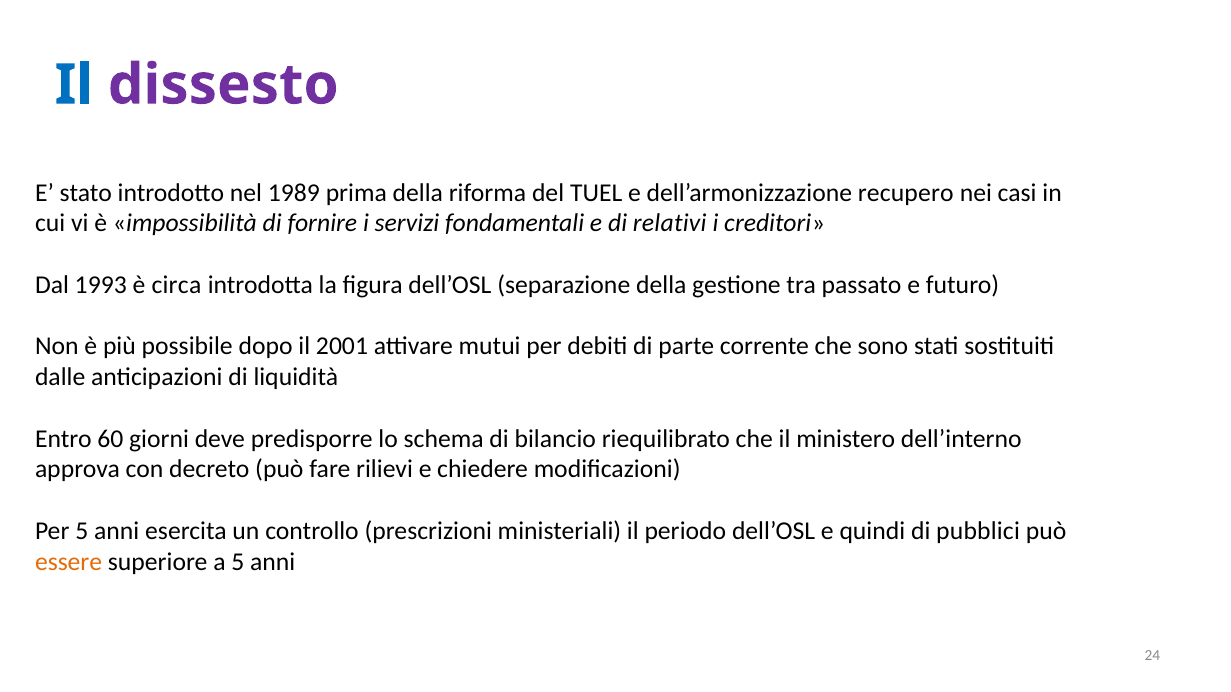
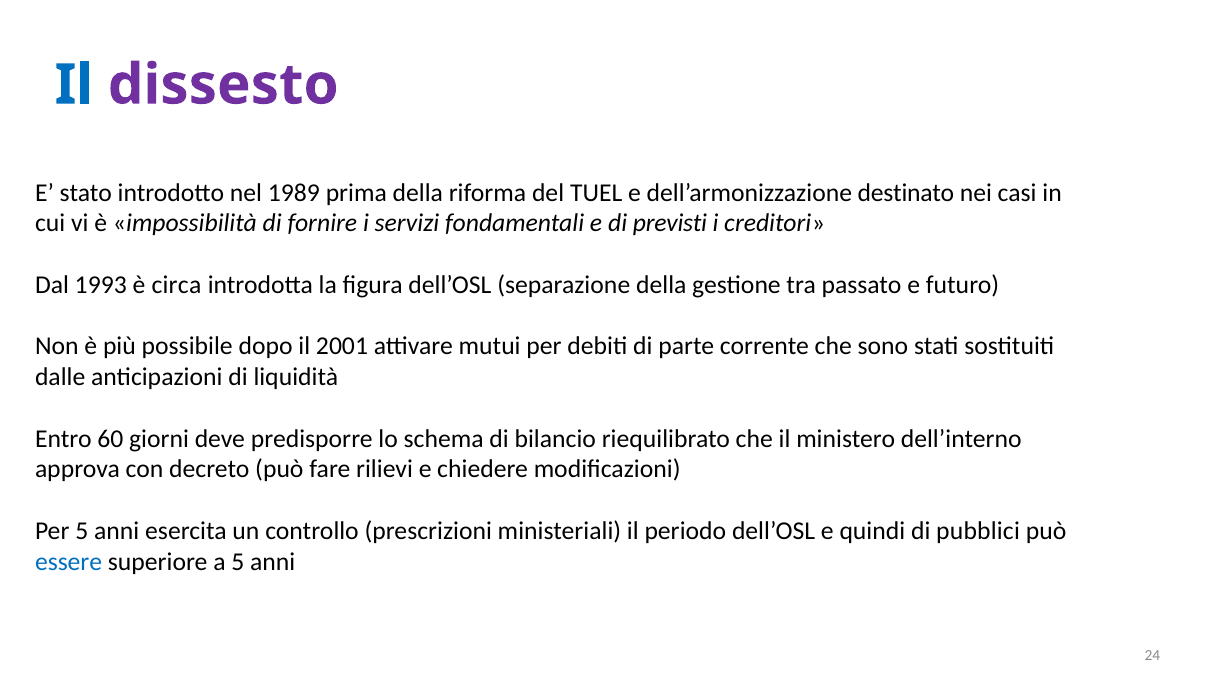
recupero: recupero -> destinato (906, 193)
relativi: relativi -> previsti (670, 224)
essere colour: orange -> blue (69, 562)
